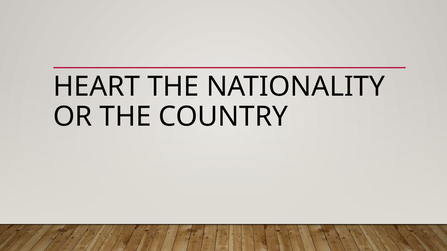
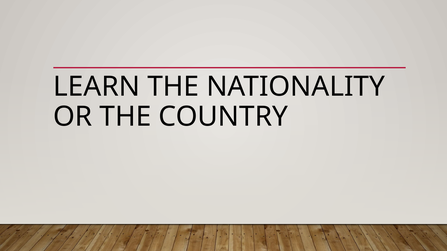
HEART: HEART -> LEARN (97, 87)
